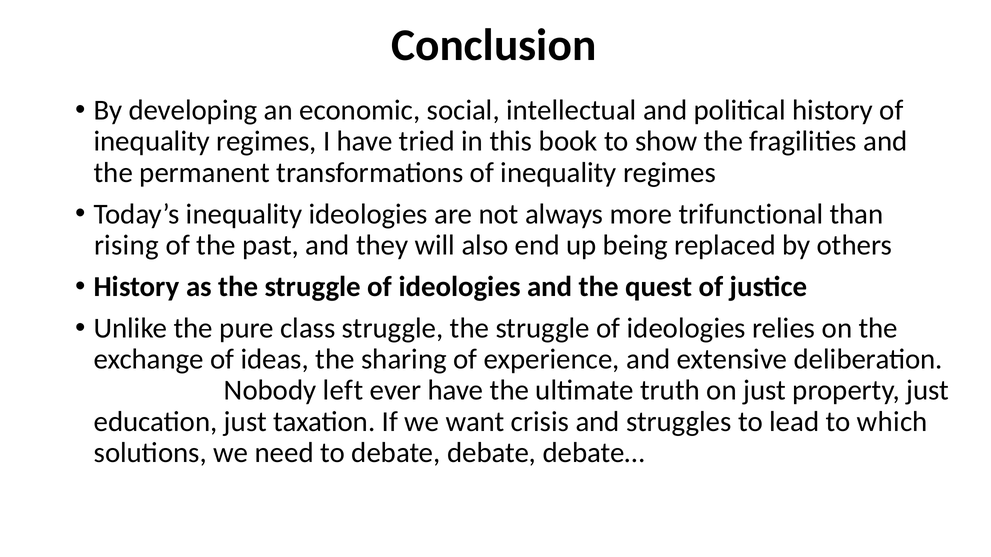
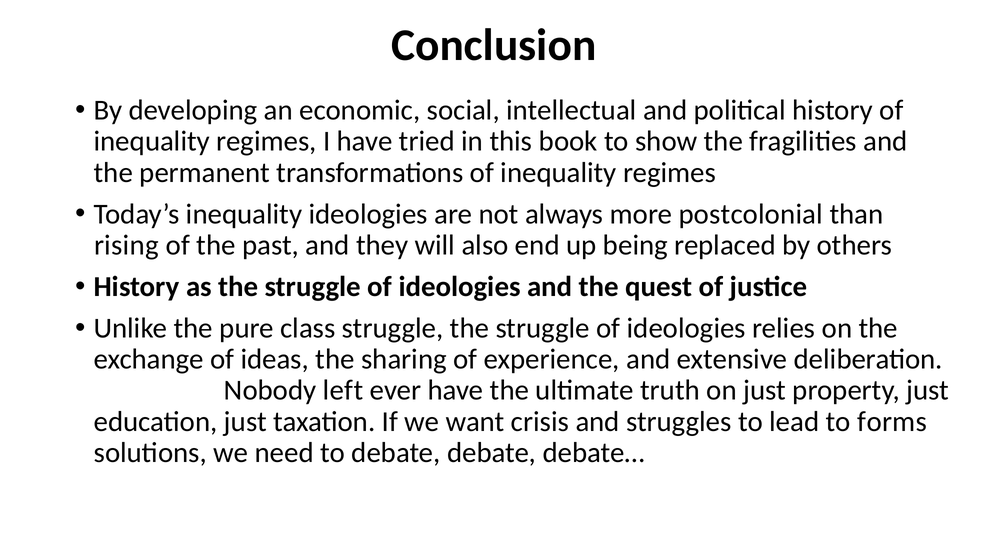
trifunctional: trifunctional -> postcolonial (751, 214)
which: which -> forms (892, 422)
